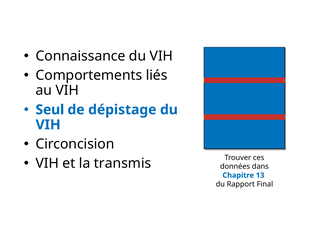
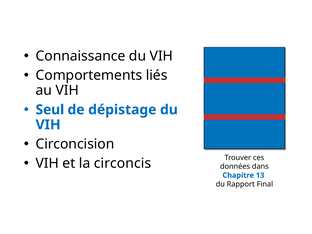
transmis: transmis -> circoncis (123, 163)
